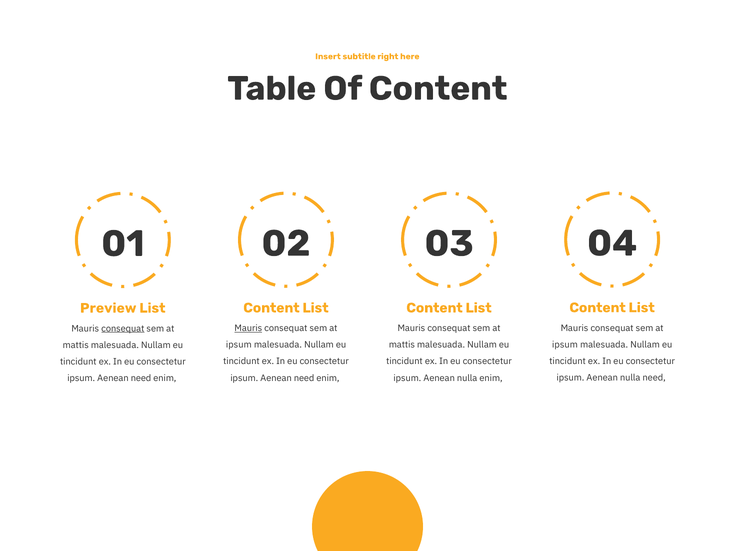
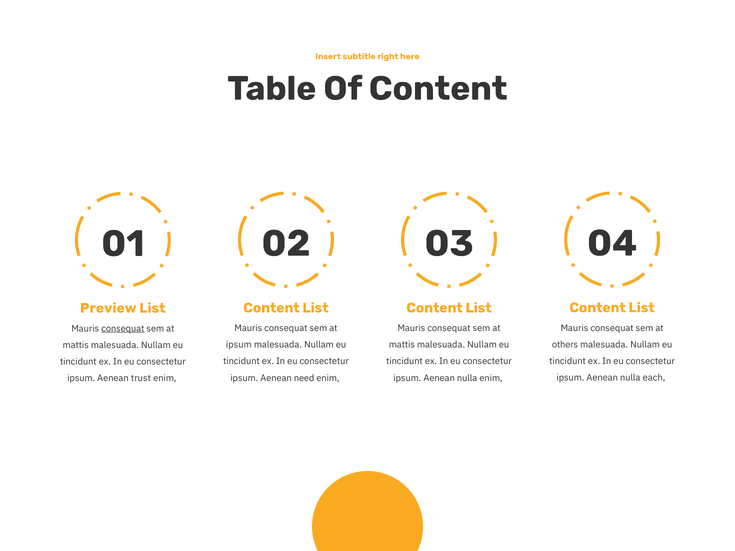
Mauris underline: present -> none (248, 328)
ipsum: ipsum -> others (565, 345)
nulla need: need -> each (654, 378)
need: need -> trust (141, 378)
